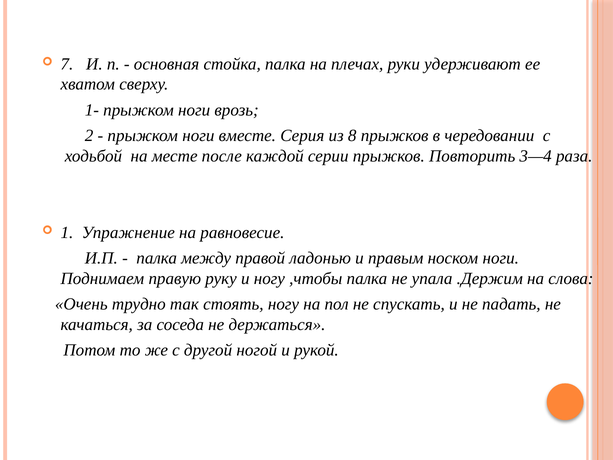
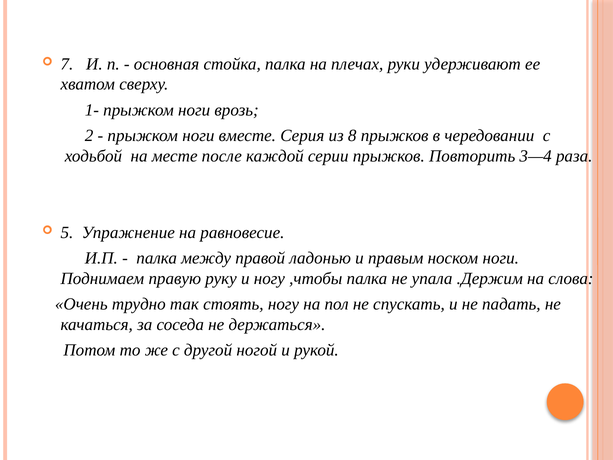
1: 1 -> 5 (67, 233)
